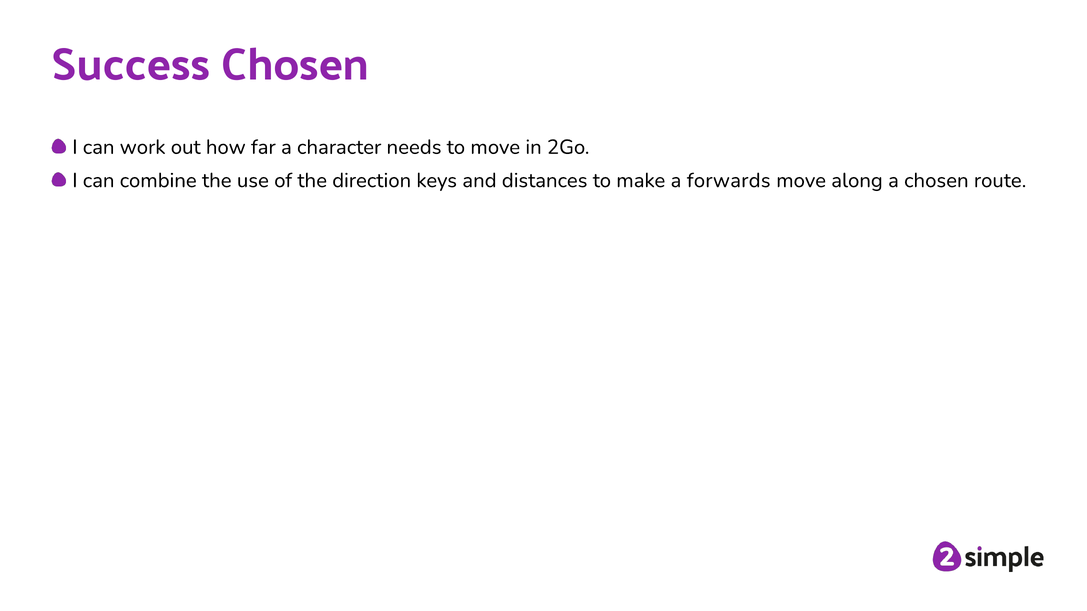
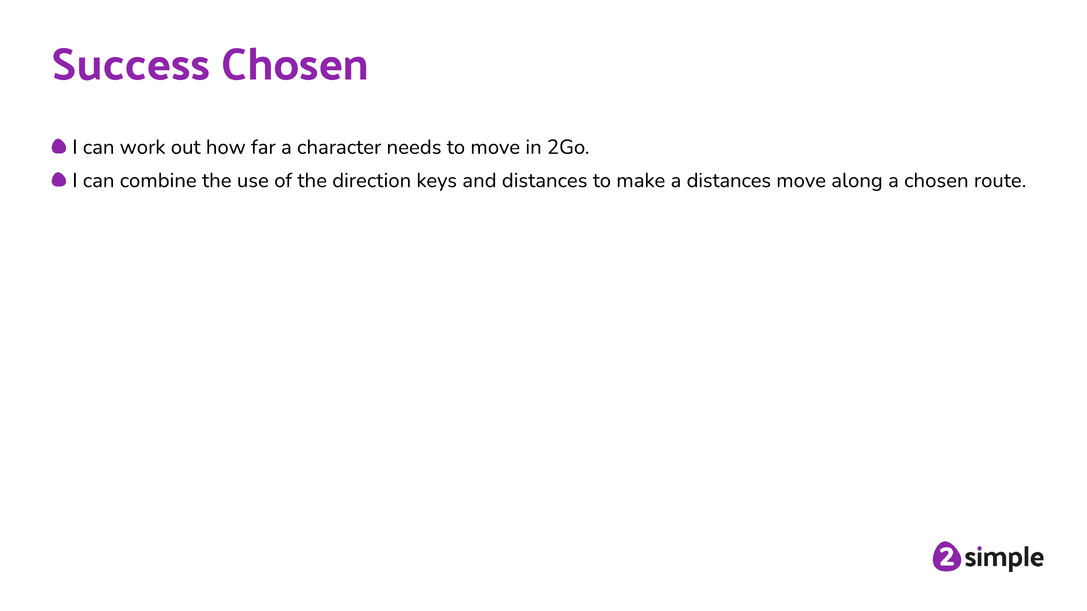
a forwards: forwards -> distances (729, 181)
